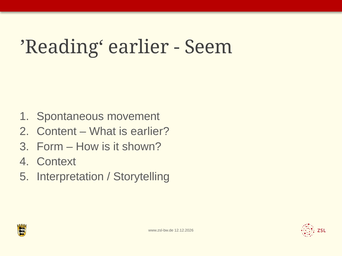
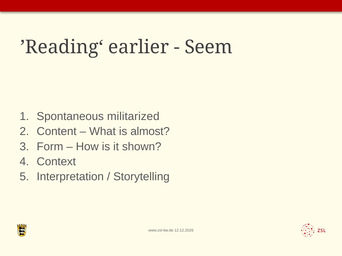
movement: movement -> militarized (133, 117)
is earlier: earlier -> almost (150, 132)
